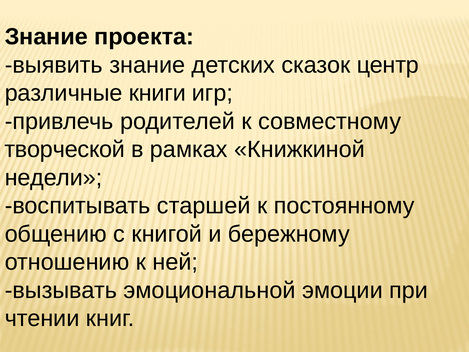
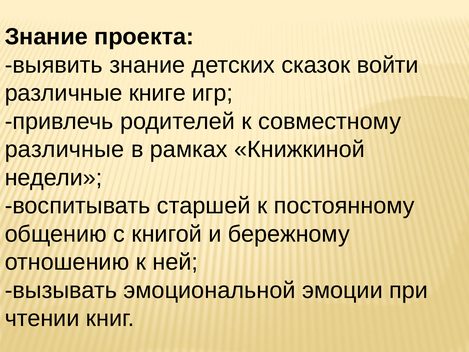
центр: центр -> войти (388, 65)
книги: книги -> книге (157, 93)
творческой: творческой -> различные (65, 149)
